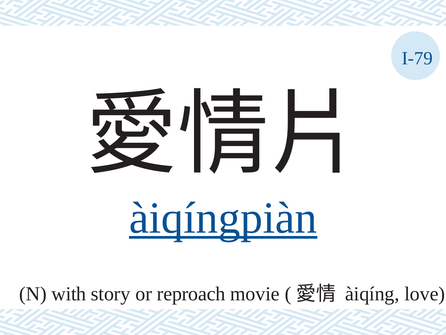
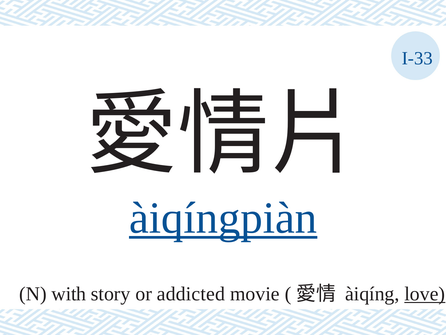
I-79: I-79 -> I-33 (417, 58)
reproach: reproach -> addicted (191, 293)
love underline: none -> present (425, 293)
